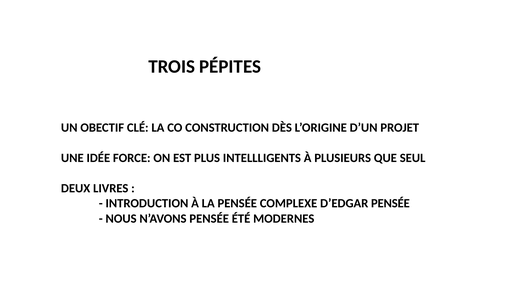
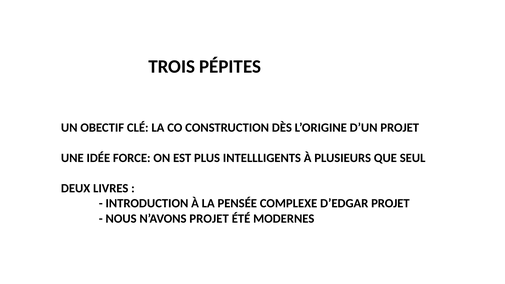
D’EDGAR PENSÉE: PENSÉE -> PROJET (390, 203)
N’AVONS PENSÉE: PENSÉE -> PROJET (209, 219)
